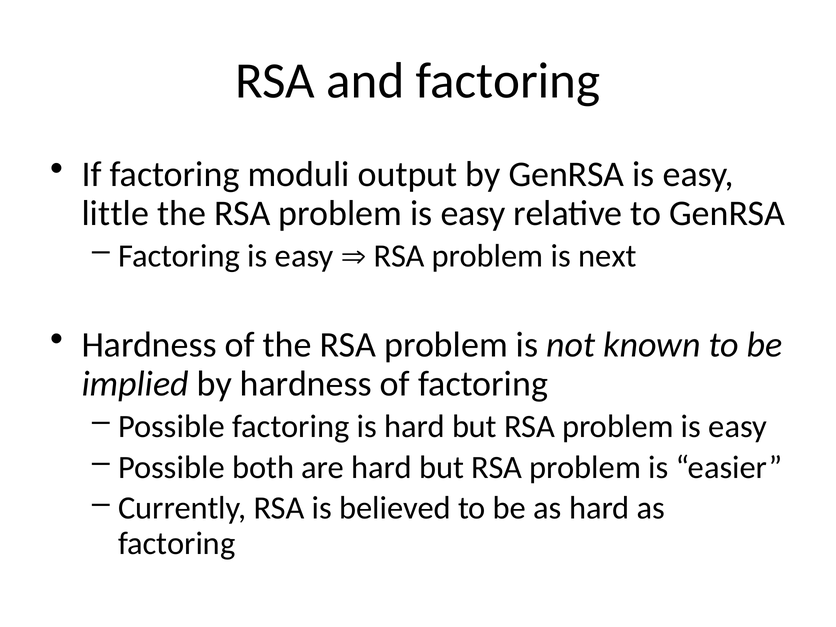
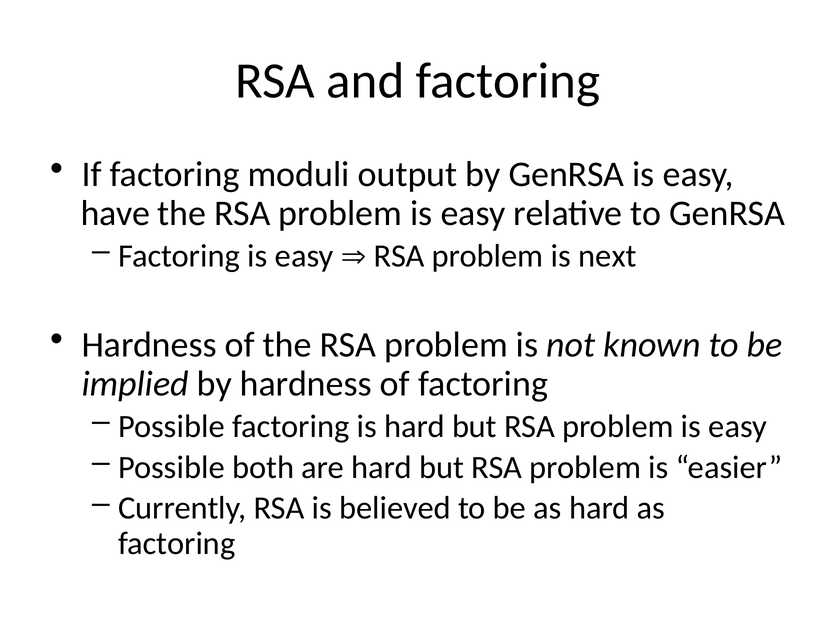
little: little -> have (116, 214)
